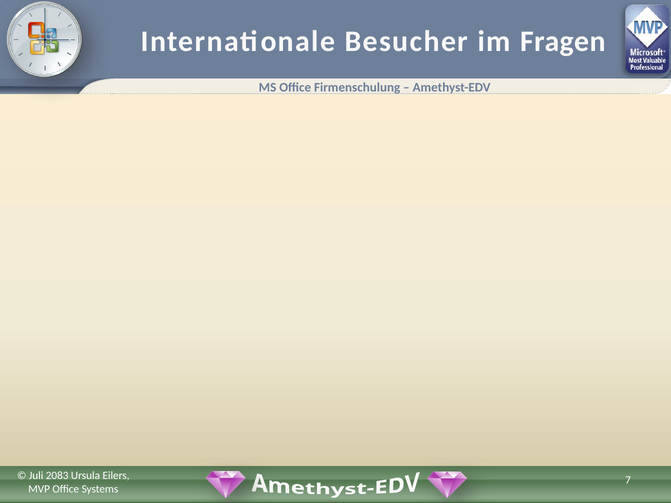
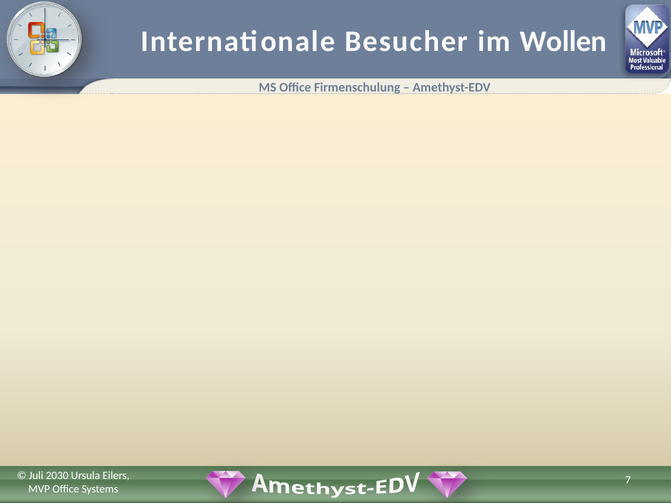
Fragen: Fragen -> Wollen (563, 41)
2083: 2083 -> 2030 (57, 476)
